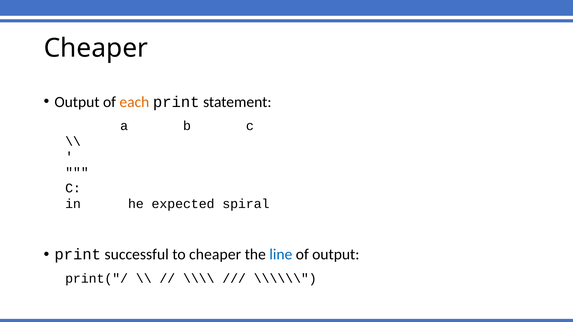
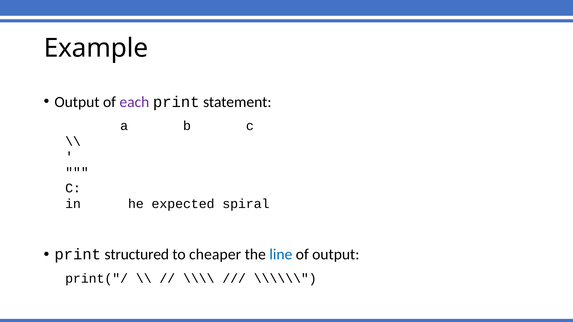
Cheaper: Cheaper -> Example (96, 48)
each colour: orange -> purple (134, 102)
successful: successful -> structured (137, 255)
